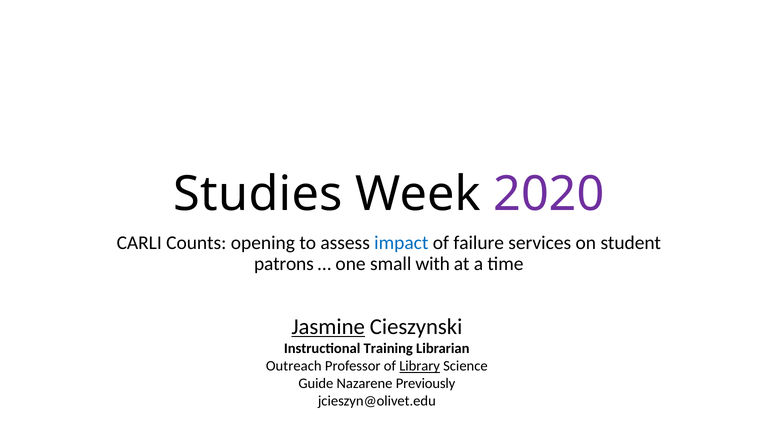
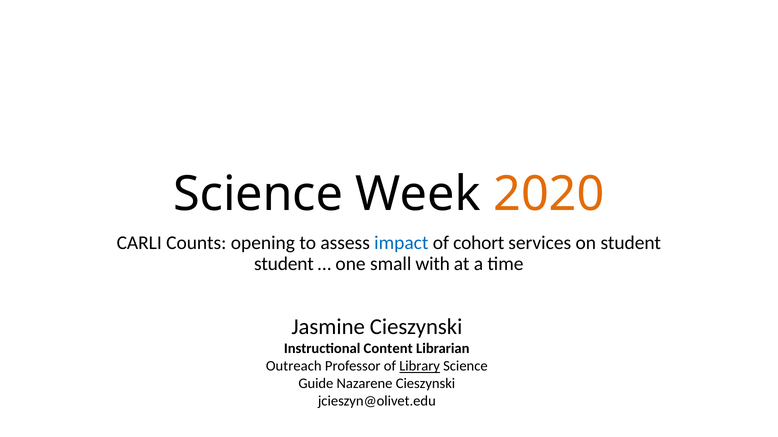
Studies: Studies -> Science (258, 194)
2020 colour: purple -> orange (549, 194)
failure: failure -> cohort (479, 243)
patrons: patrons -> student (284, 264)
Jasmine underline: present -> none (328, 327)
Training: Training -> Content (388, 349)
Nazarene Previously: Previously -> Cieszynski (425, 384)
